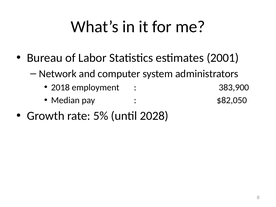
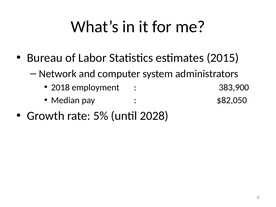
2001: 2001 -> 2015 (223, 58)
